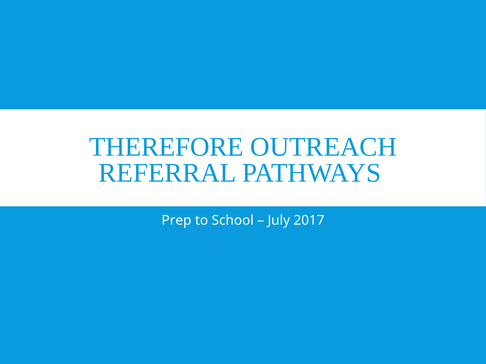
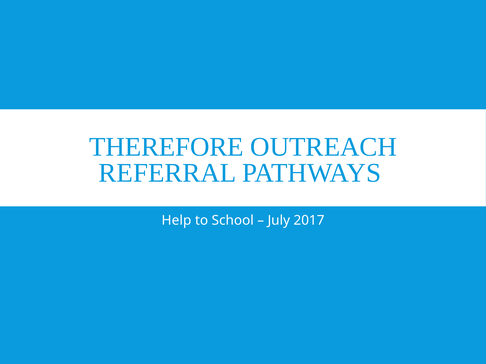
Prep: Prep -> Help (176, 221)
